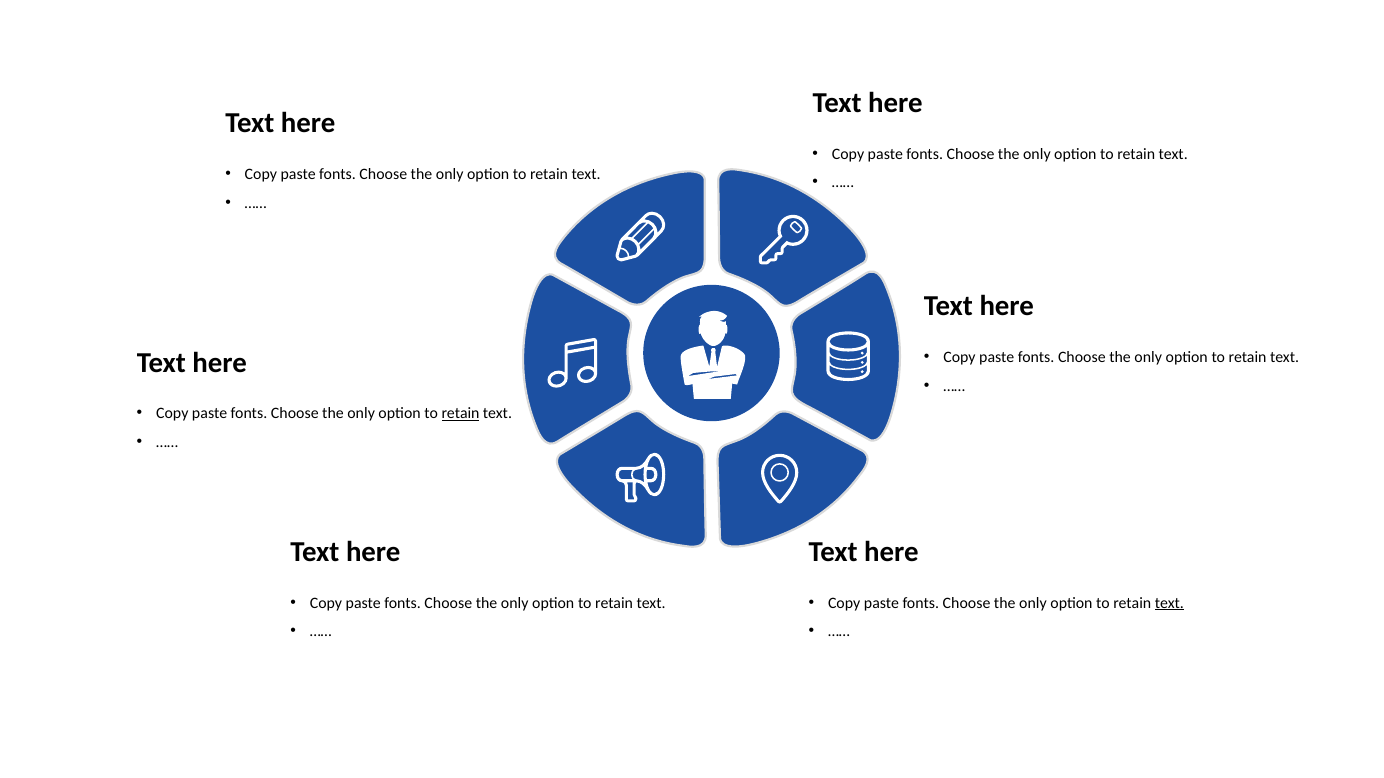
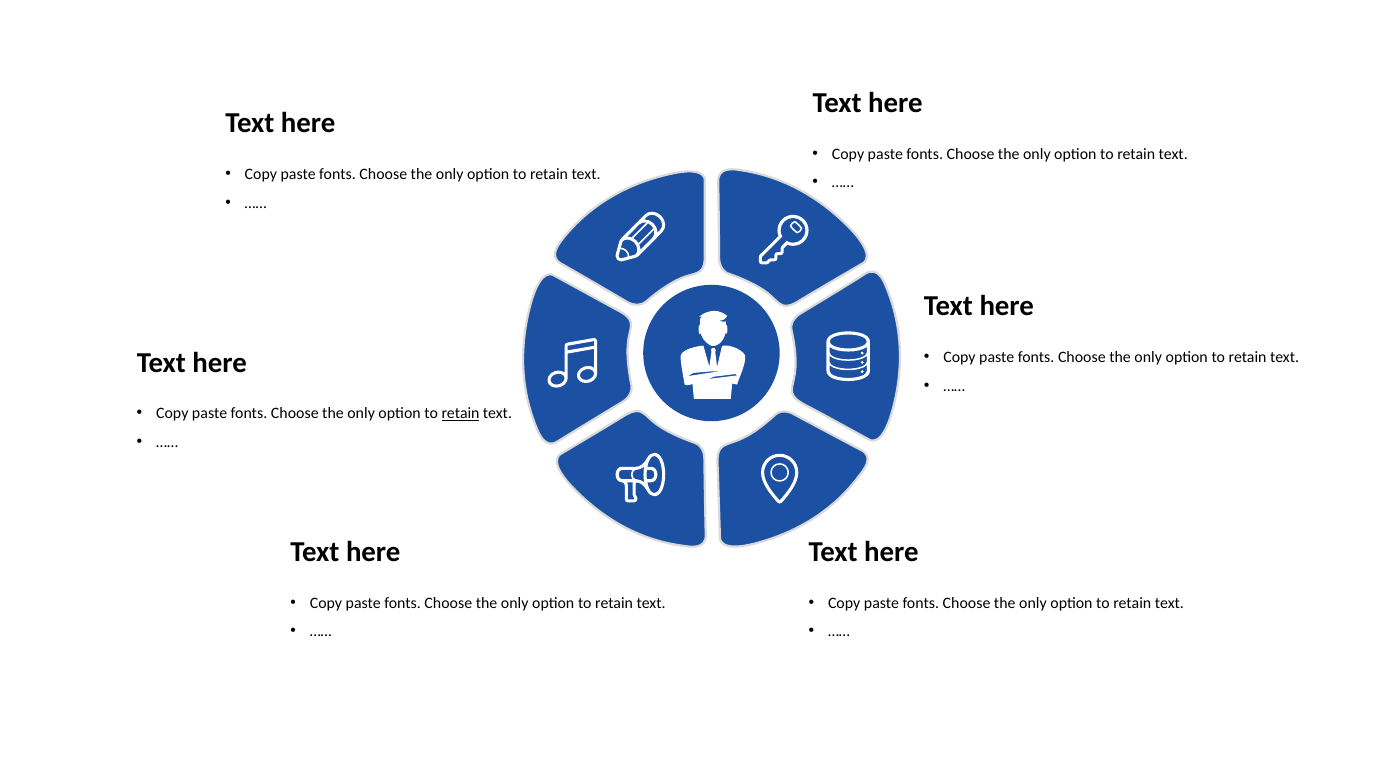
text underline: present -> none (1169, 603)
